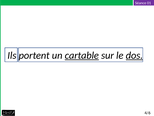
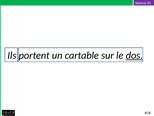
cartable underline: present -> none (82, 55)
